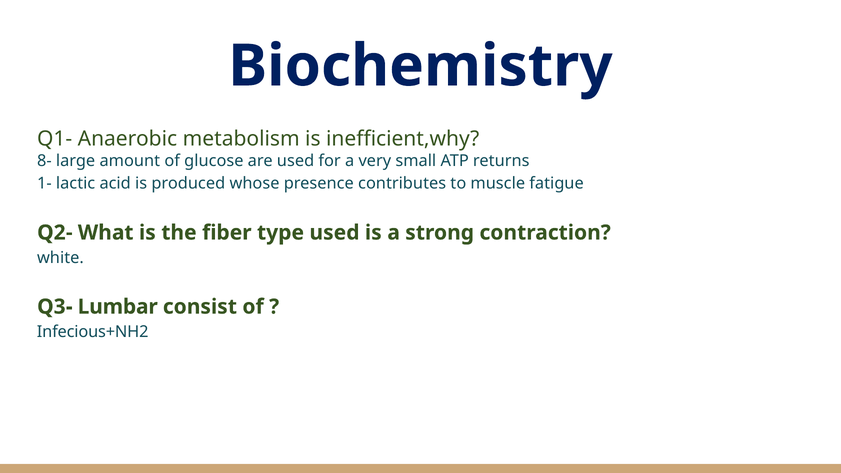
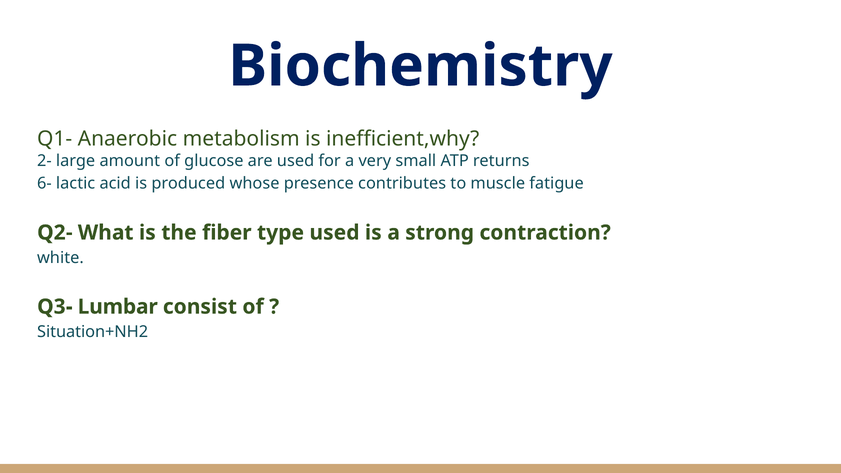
8-: 8- -> 2- (44, 161)
1-: 1- -> 6- (44, 184)
Infecious+NH2: Infecious+NH2 -> Situation+NH2 (93, 332)
